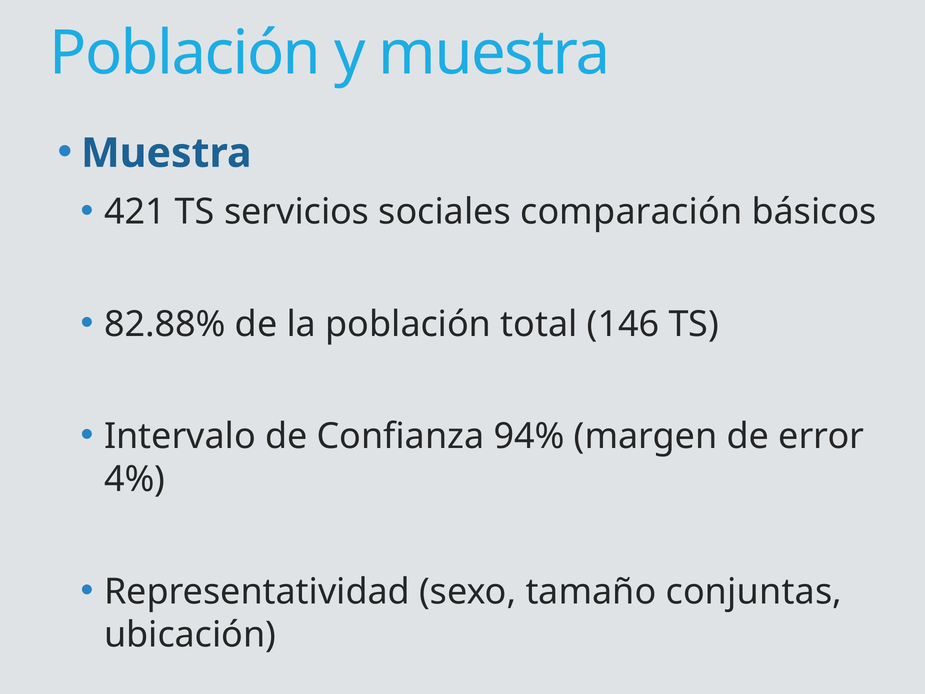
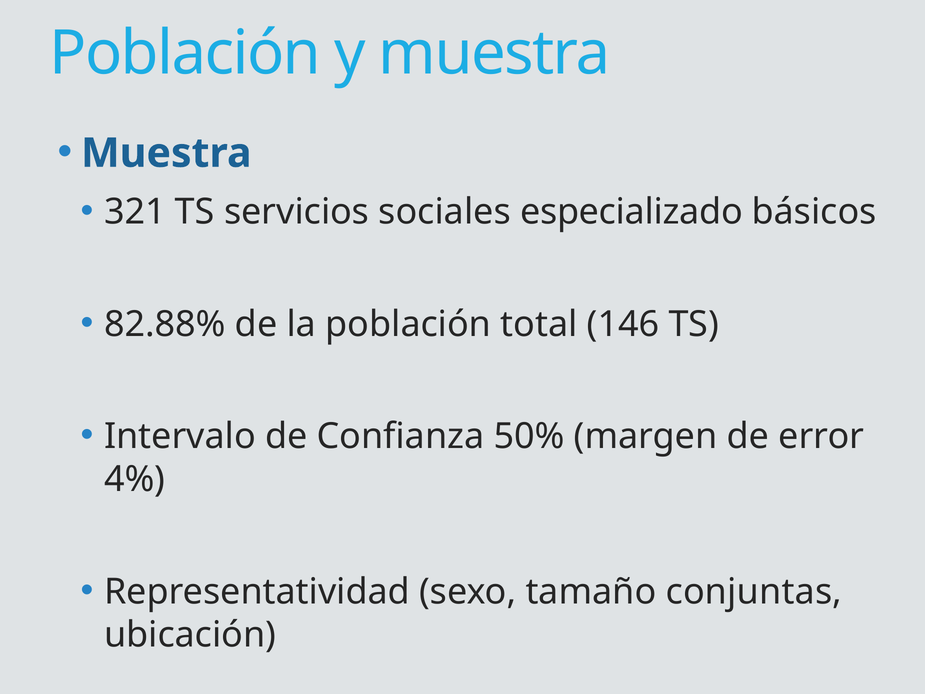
421: 421 -> 321 (135, 212)
comparación: comparación -> especializado (631, 212)
94%: 94% -> 50% (529, 436)
